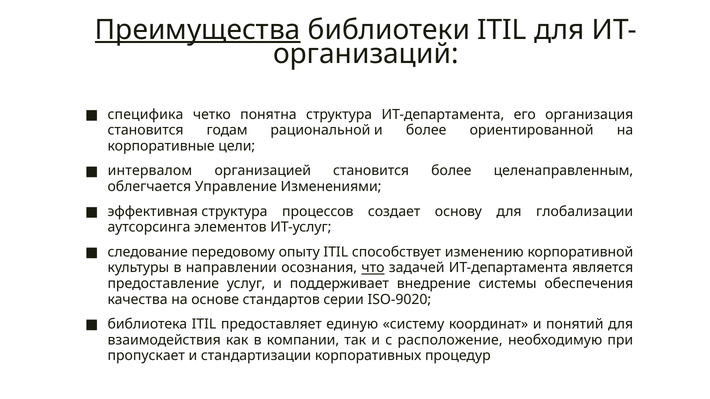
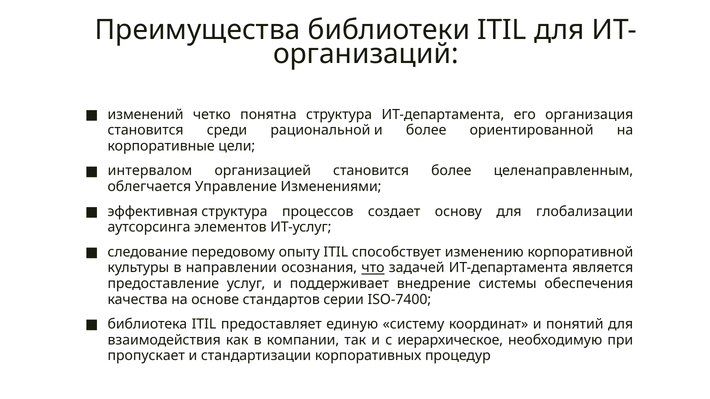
Преимущества underline: present -> none (198, 30)
специфика: специфика -> изменений (146, 115)
годам: годам -> среди (227, 130)
ISO-9020: ISO-9020 -> ISO-7400 (399, 300)
расположение: расположение -> иерархическое (450, 340)
